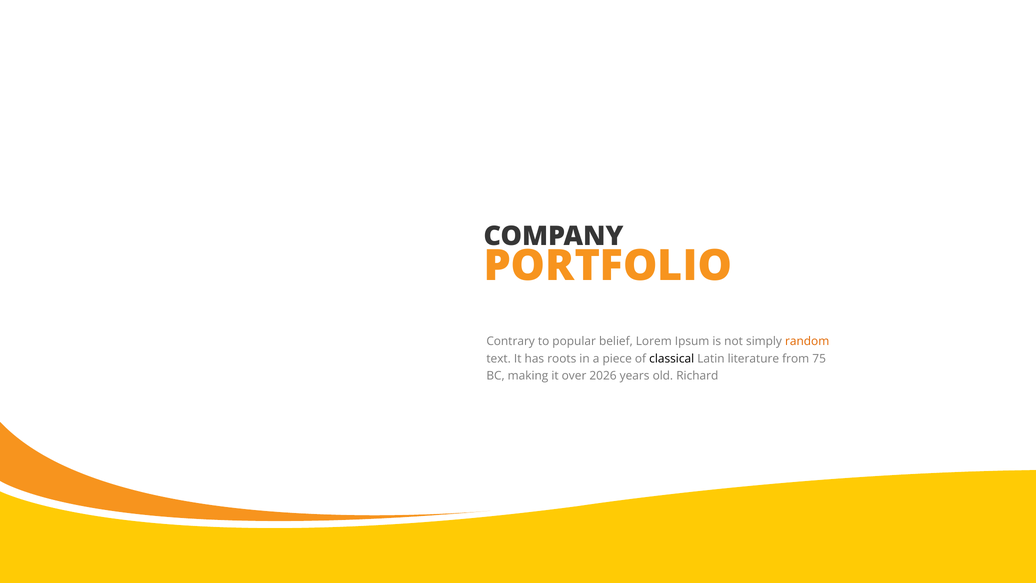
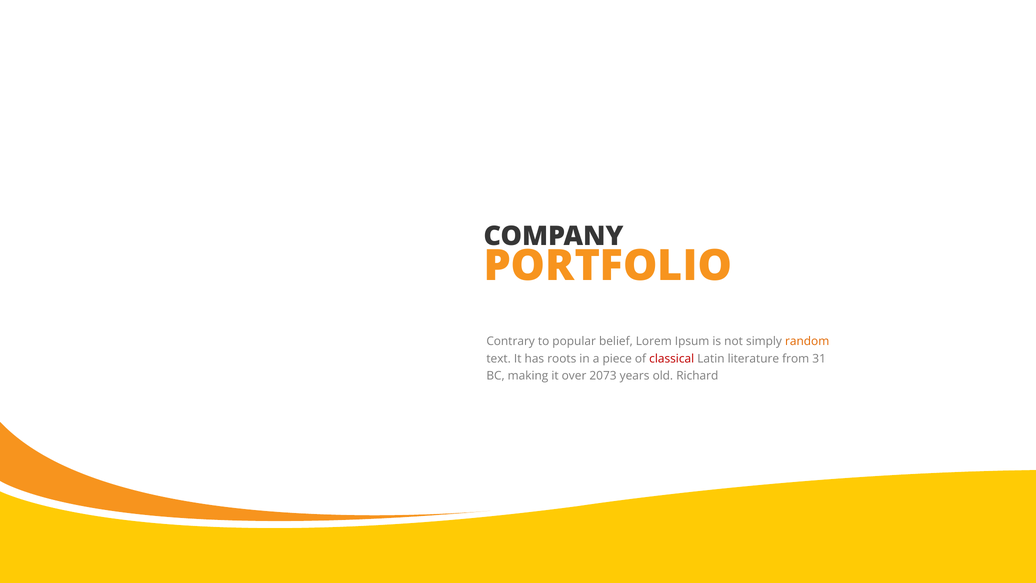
classical colour: black -> red (672, 359)
75: 75 -> 31 (819, 359)
2026: 2026 -> 2073 (603, 376)
